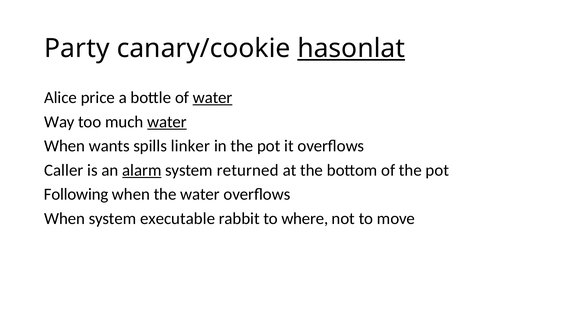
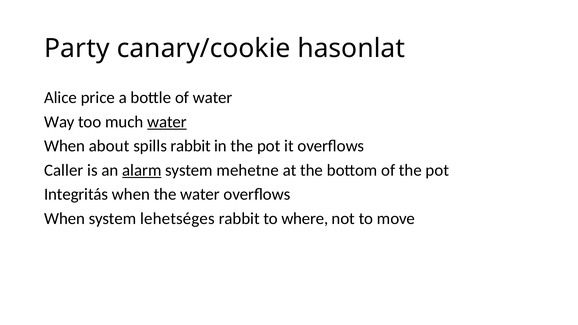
hasonlat underline: present -> none (351, 49)
water underline: present -> none (213, 98)
wants: wants -> about (109, 146)
spills linker: linker -> rabbit (191, 146)
returned: returned -> mehetne (248, 170)
Following: Following -> Integritás (76, 194)
executable: executable -> lehetséges (178, 219)
